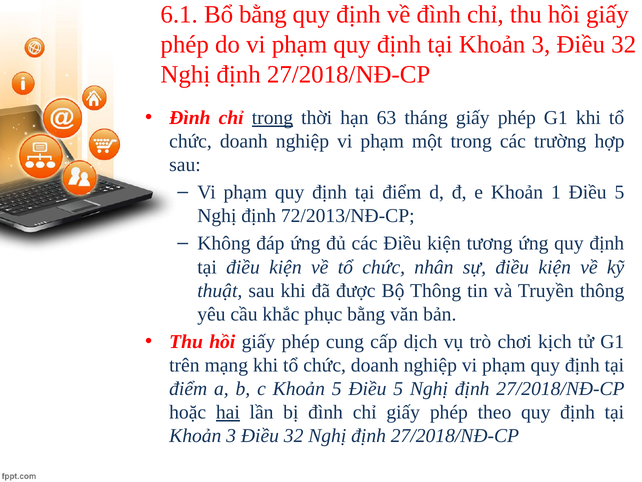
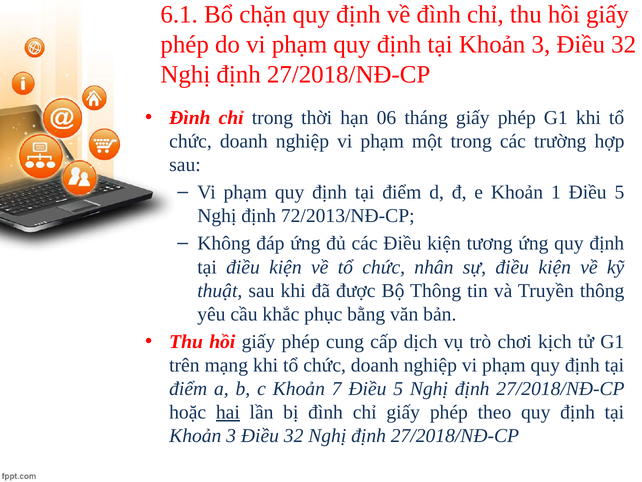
Bổ bằng: bằng -> chặn (263, 15)
trong underline: present -> none (272, 118)
63: 63 -> 06 (386, 118)
Khoản 5: 5 -> 7 (337, 388)
